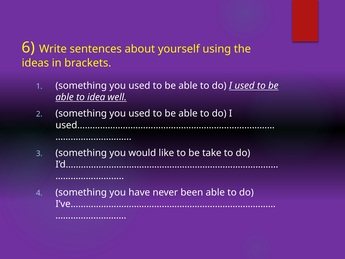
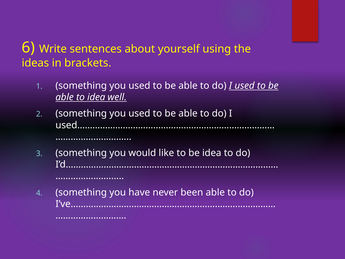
be take: take -> idea (212, 153)
